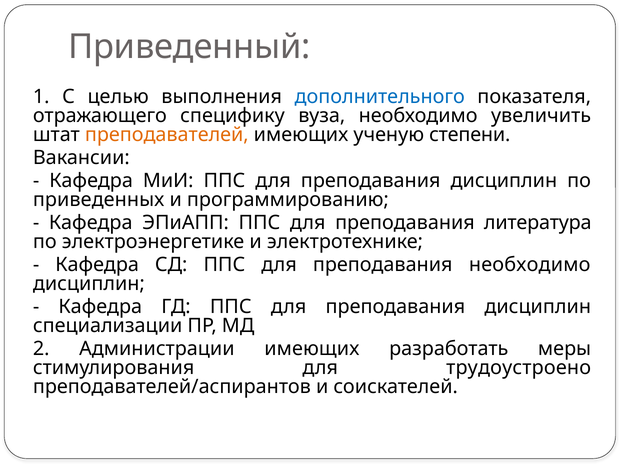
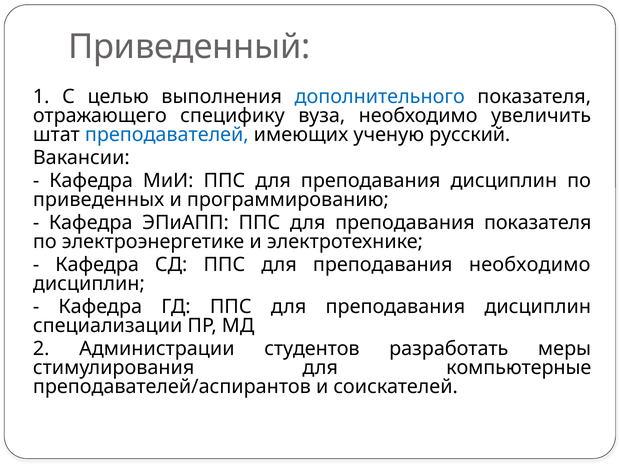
преподавателей colour: orange -> blue (167, 135)
степени: степени -> русский (470, 135)
преподавания литература: литература -> показателя (538, 223)
Администрации имеющих: имеющих -> студентов (312, 349)
трудоустроено: трудоустроено -> компьютерные (519, 368)
